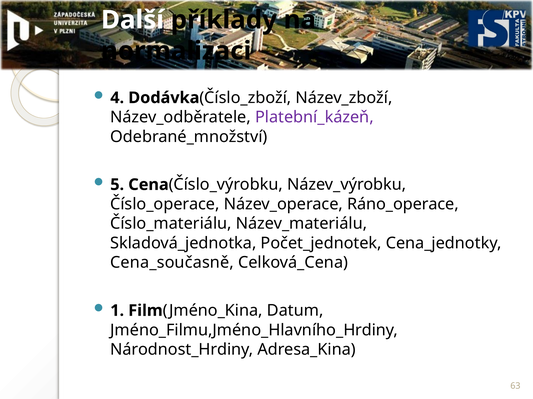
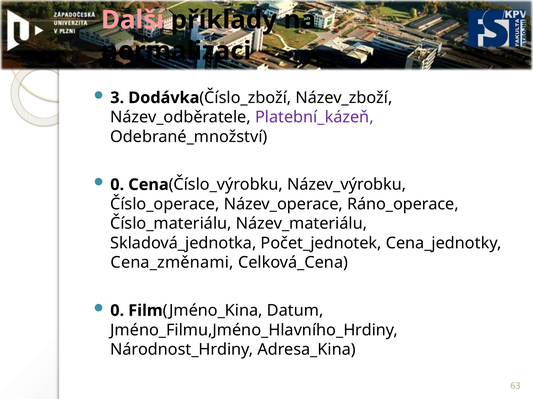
Další colour: white -> pink (133, 20)
4: 4 -> 3 (117, 98)
5: 5 -> 0 (117, 185)
Cena_současně: Cena_současně -> Cena_změnami (172, 263)
1: 1 -> 0 (117, 311)
